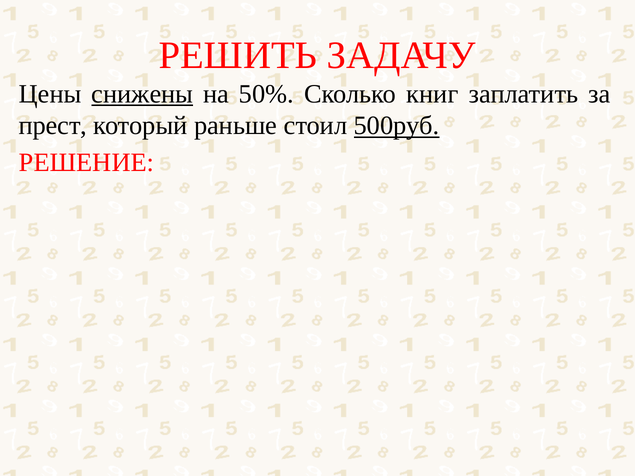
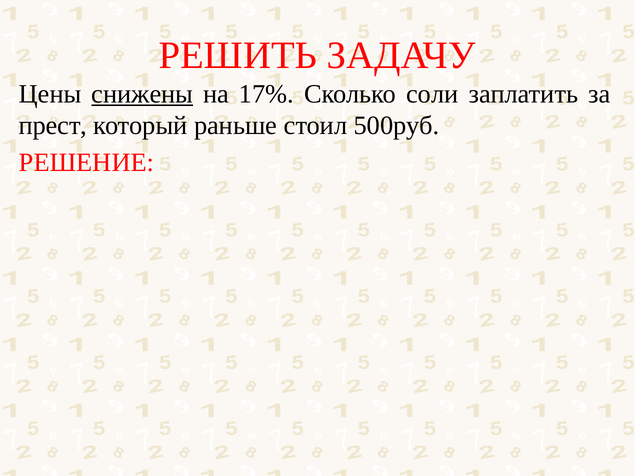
50%: 50% -> 17% (267, 94)
книг: книг -> соли (432, 94)
500руб underline: present -> none (397, 126)
